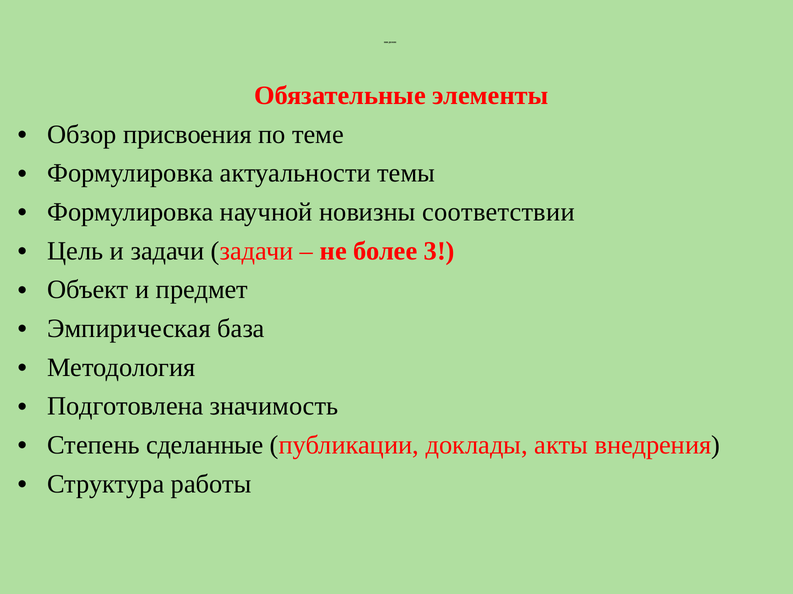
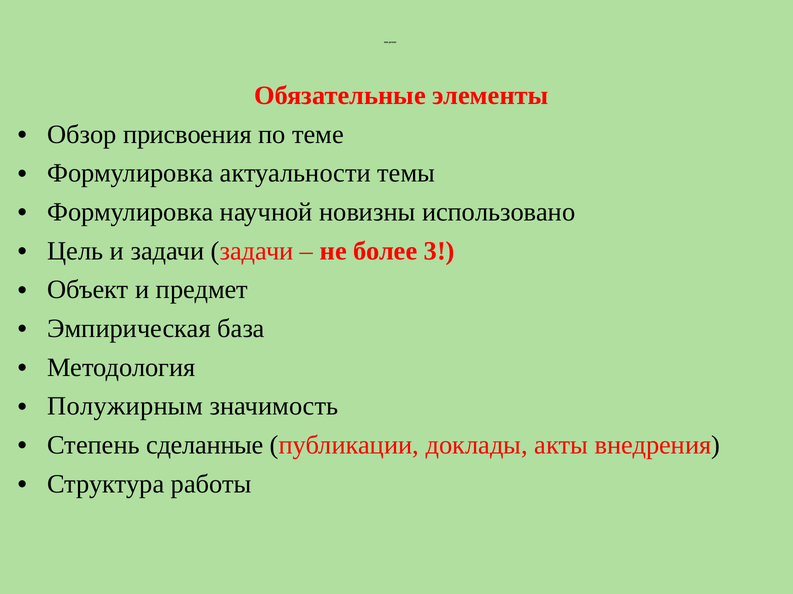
соответствии: соответствии -> использовано (499, 212)
Подготовлена: Подготовлена -> Полужирным (125, 407)
